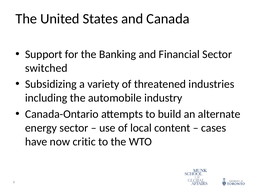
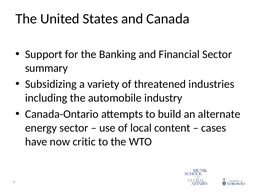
switched: switched -> summary (46, 68)
